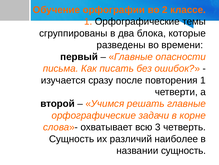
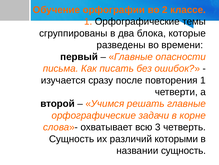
наиболее: наиболее -> которыми (176, 138)
